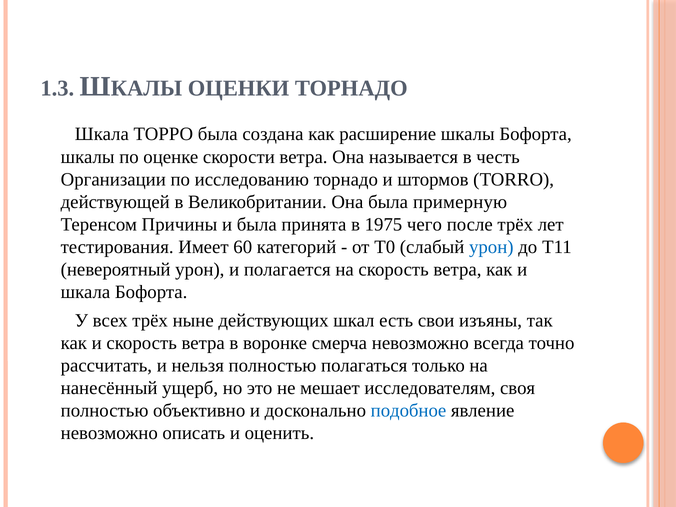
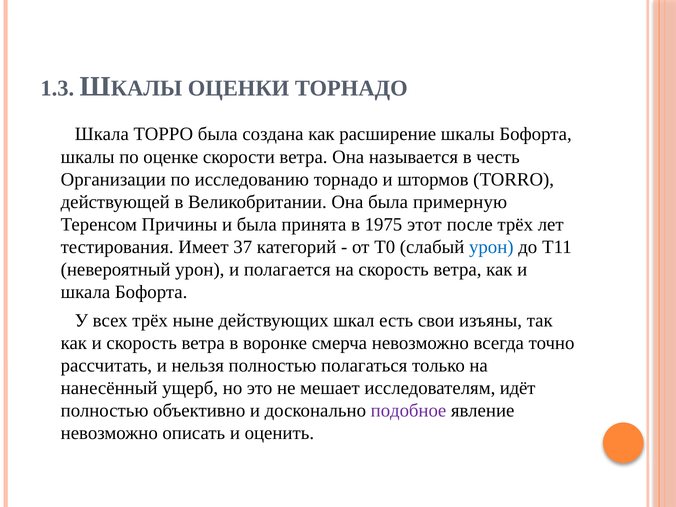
чего: чего -> этот (424, 225)
60: 60 -> 37 (243, 247)
своя: своя -> идёт (518, 388)
подобное colour: blue -> purple (408, 411)
